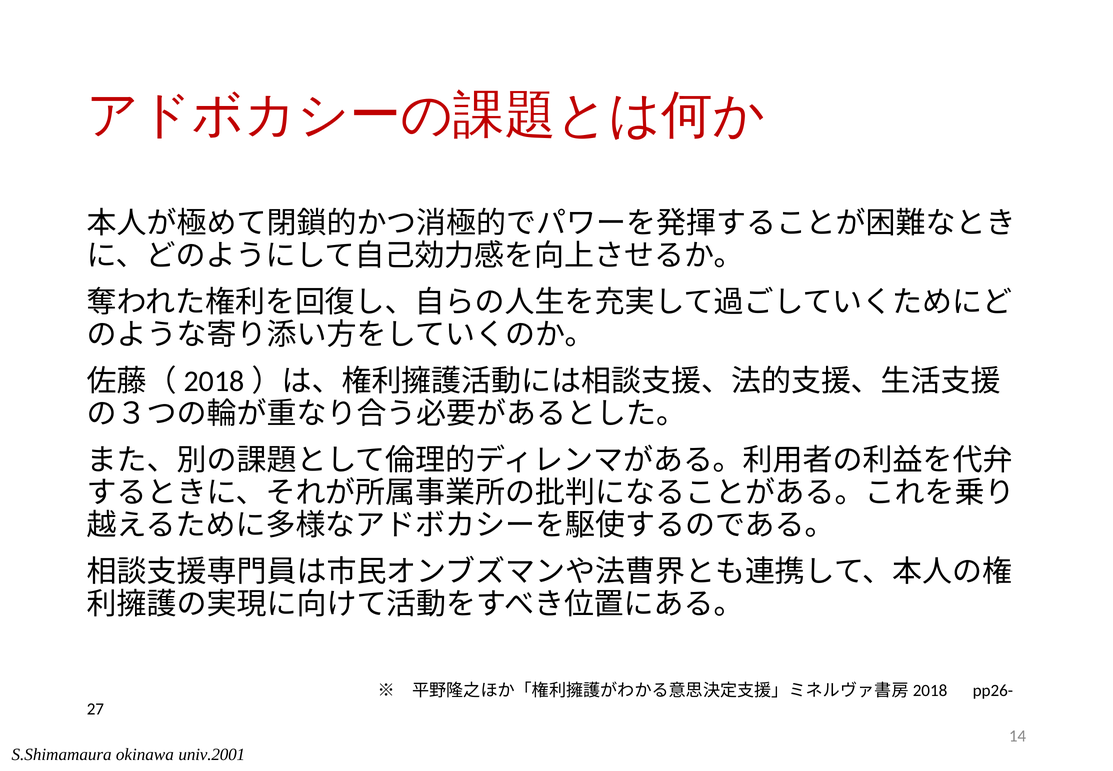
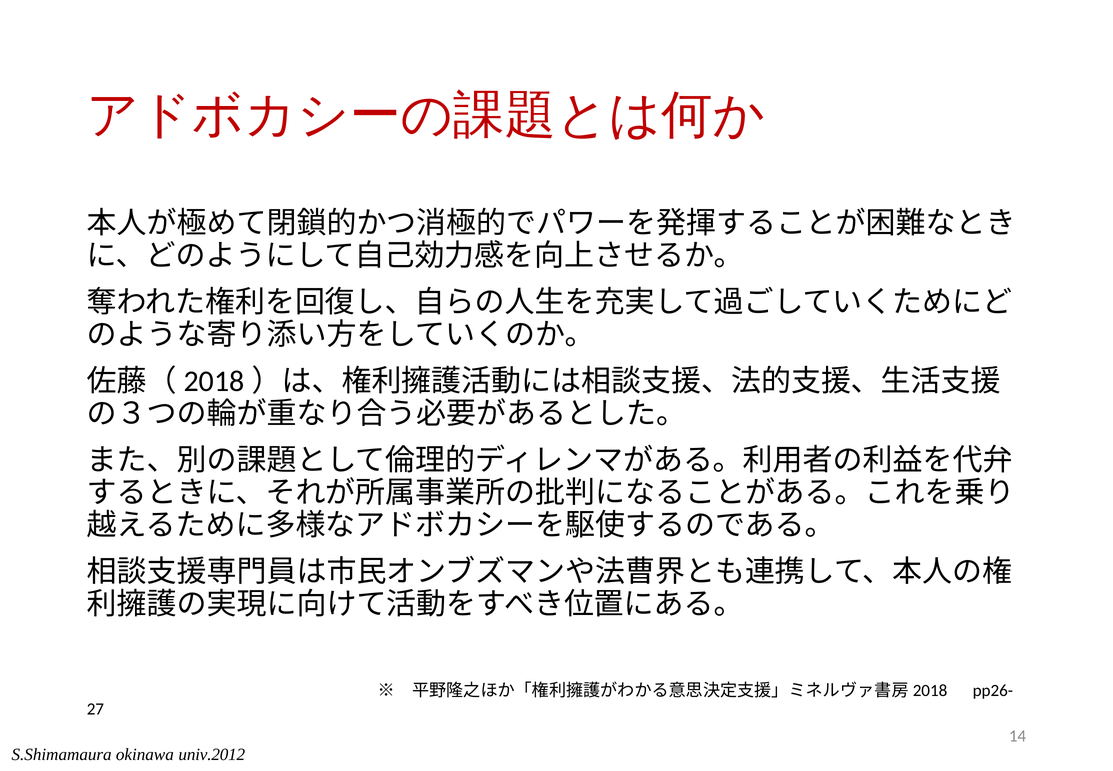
univ.2001: univ.2001 -> univ.2012 (212, 754)
